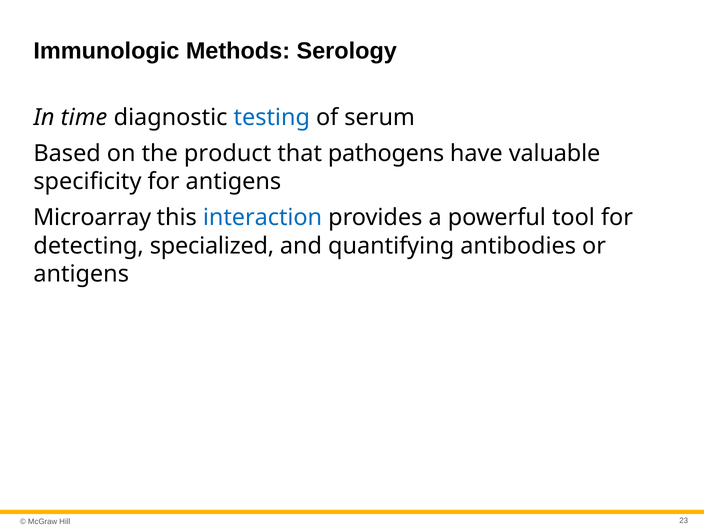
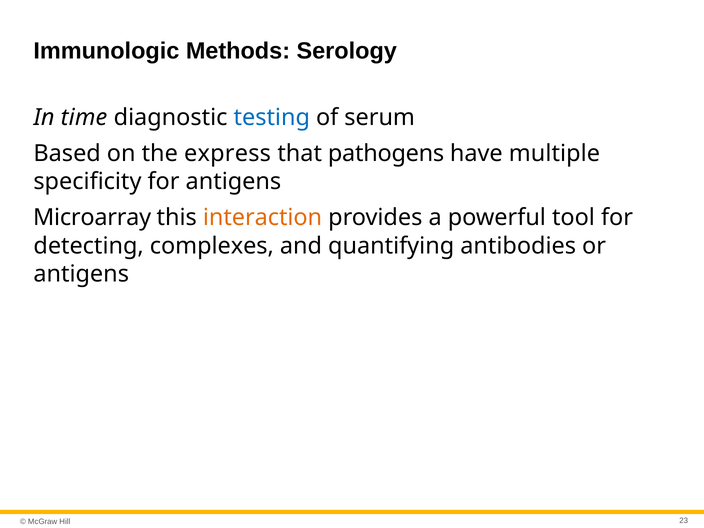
product: product -> express (228, 154)
valuable: valuable -> multiple (554, 154)
interaction colour: blue -> orange (263, 218)
specialized: specialized -> complexes (212, 246)
